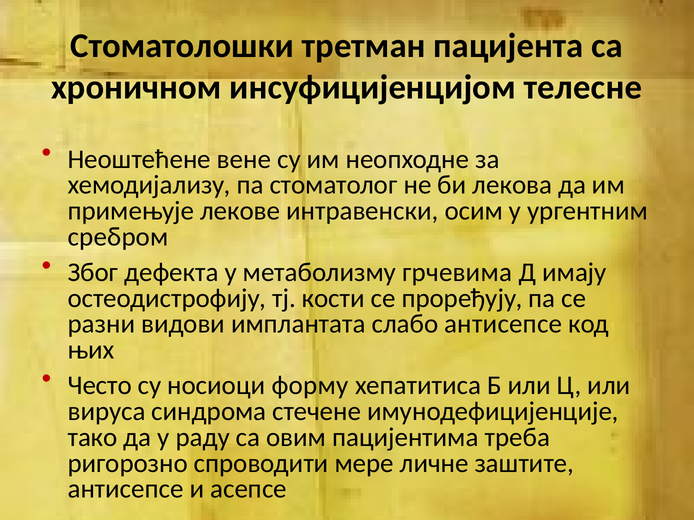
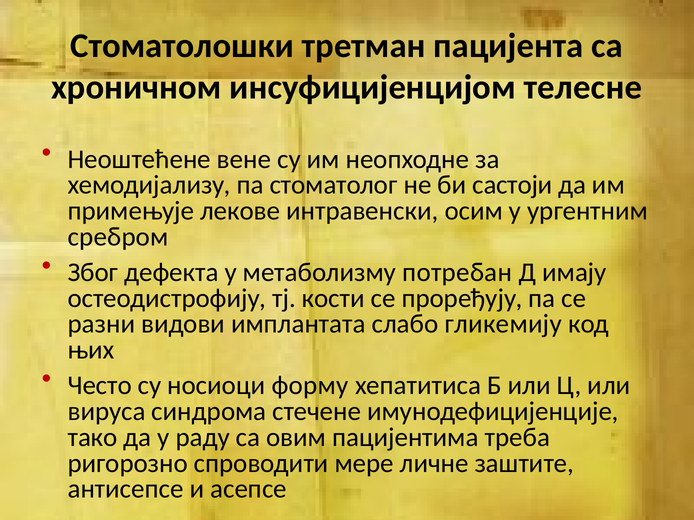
лекова: лекова -> састоји (512, 185)
грчевима: грчевима -> потребан (457, 273)
слабо антисепсе: антисепсе -> гликемију (503, 324)
